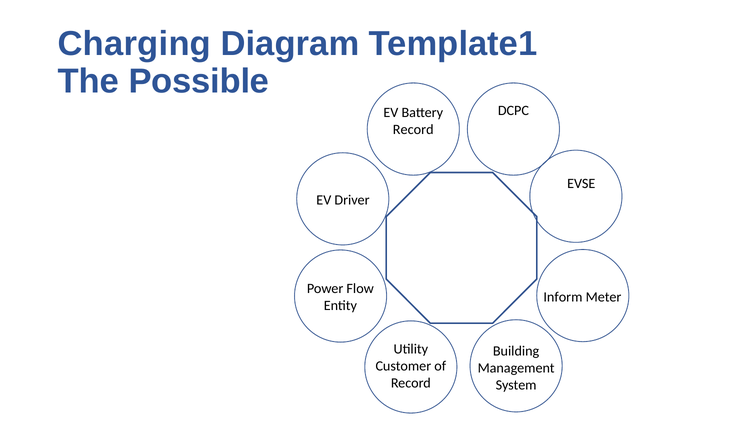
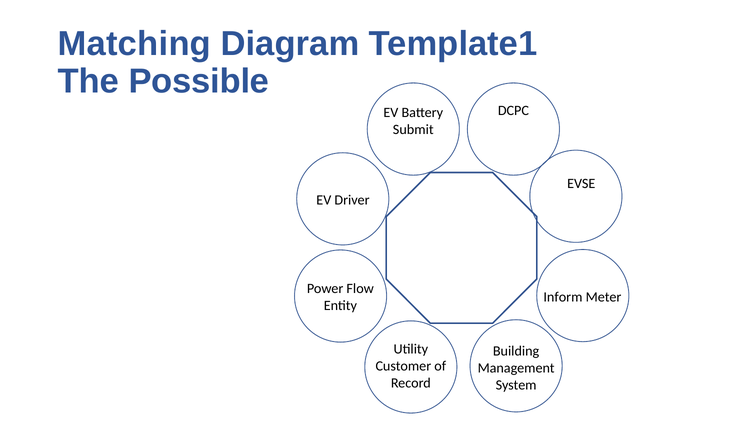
Charging: Charging -> Matching (134, 44)
Record: Record -> Submit (413, 129)
